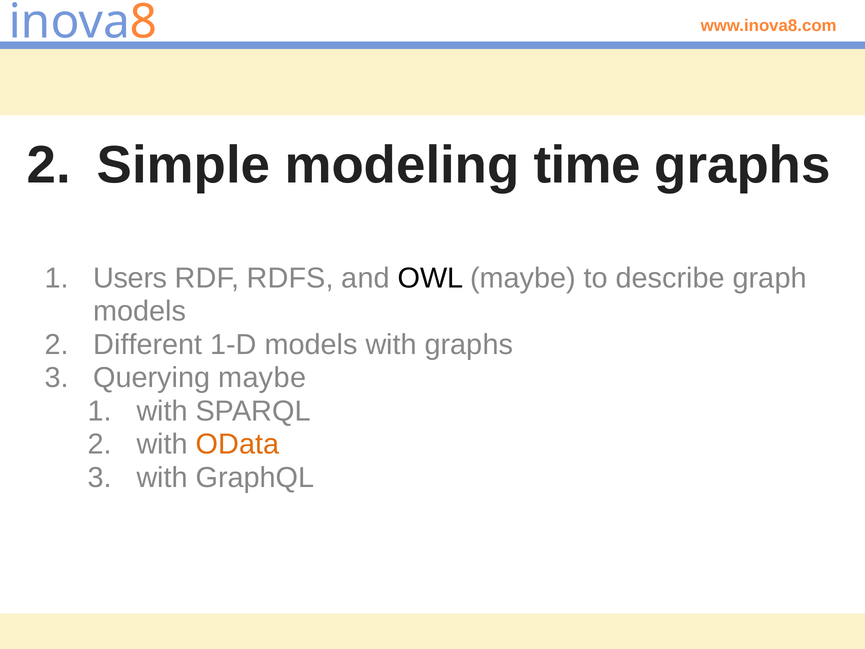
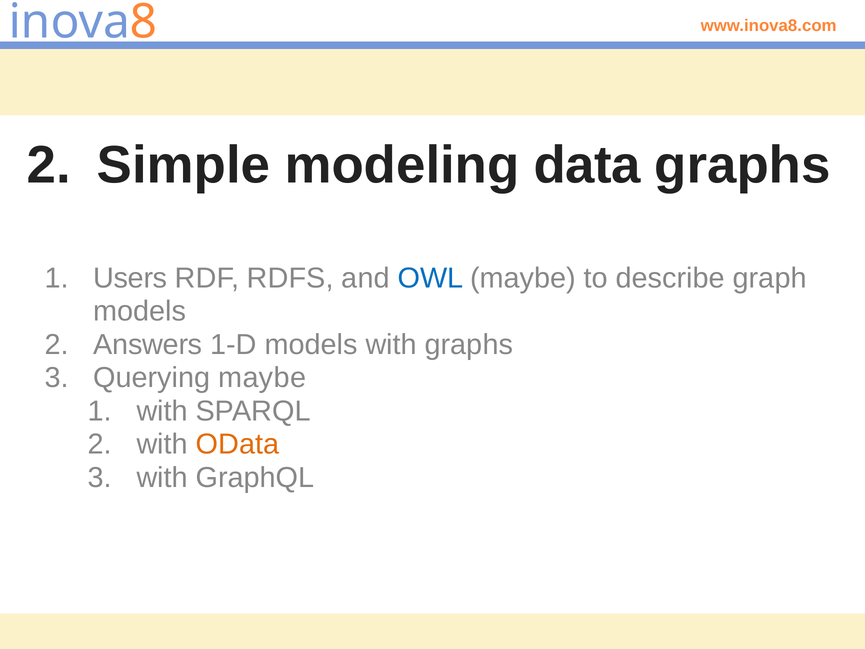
time: time -> data (587, 165)
OWL colour: black -> blue (430, 278)
Different: Different -> Answers (148, 345)
